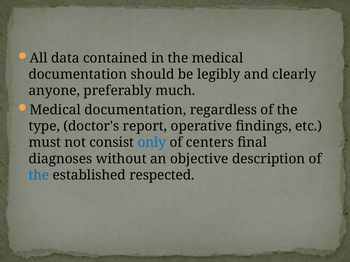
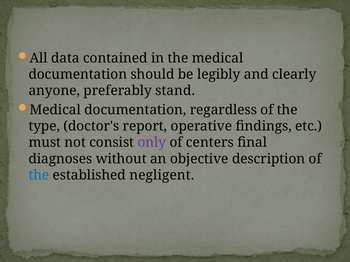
much: much -> stand (175, 91)
only colour: blue -> purple (152, 143)
respected: respected -> negligent (162, 175)
